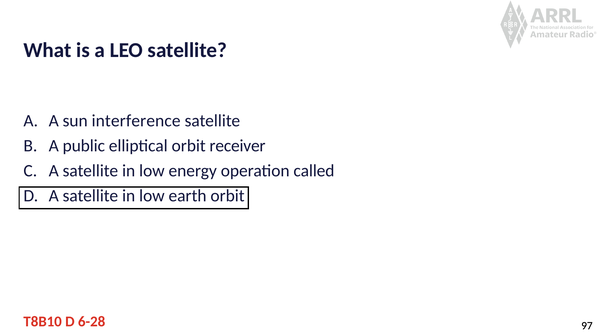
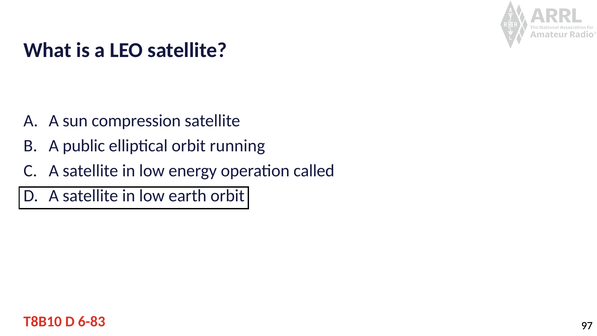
interference: interference -> compression (136, 121)
receiver: receiver -> running (237, 146)
6-28: 6-28 -> 6-83 (92, 322)
